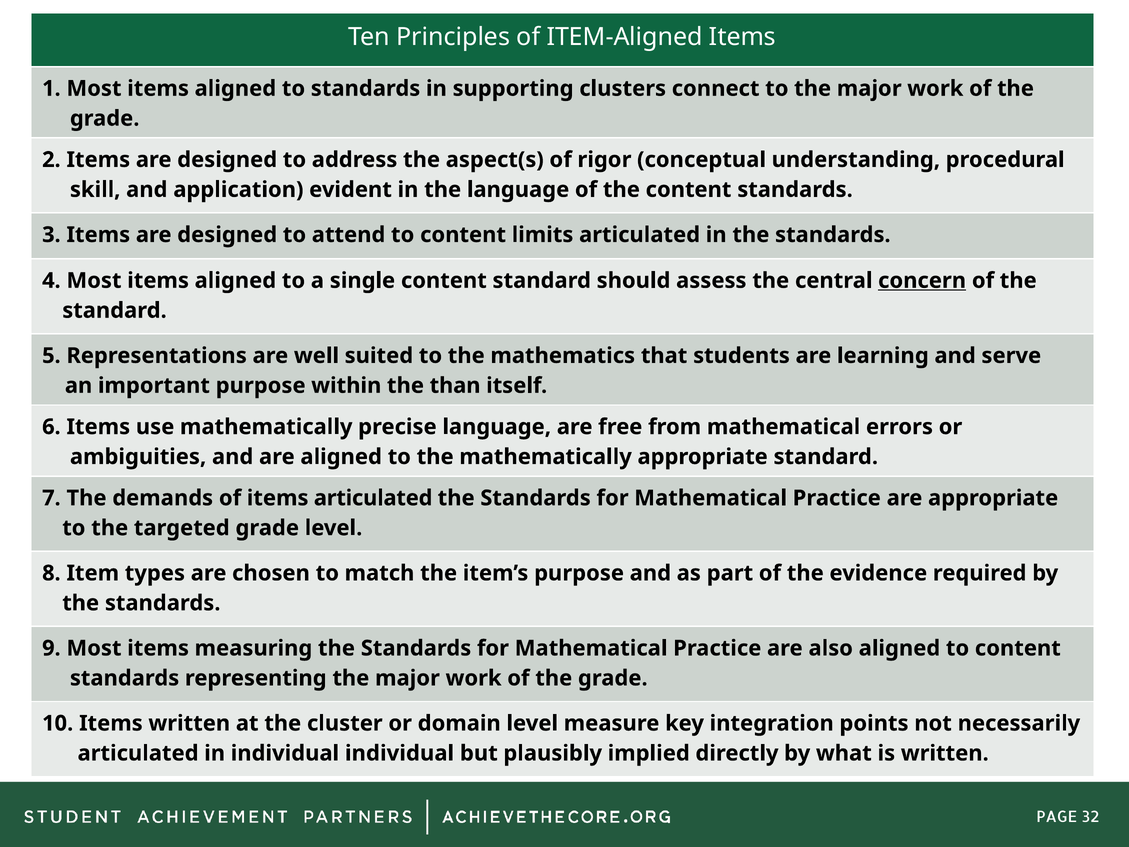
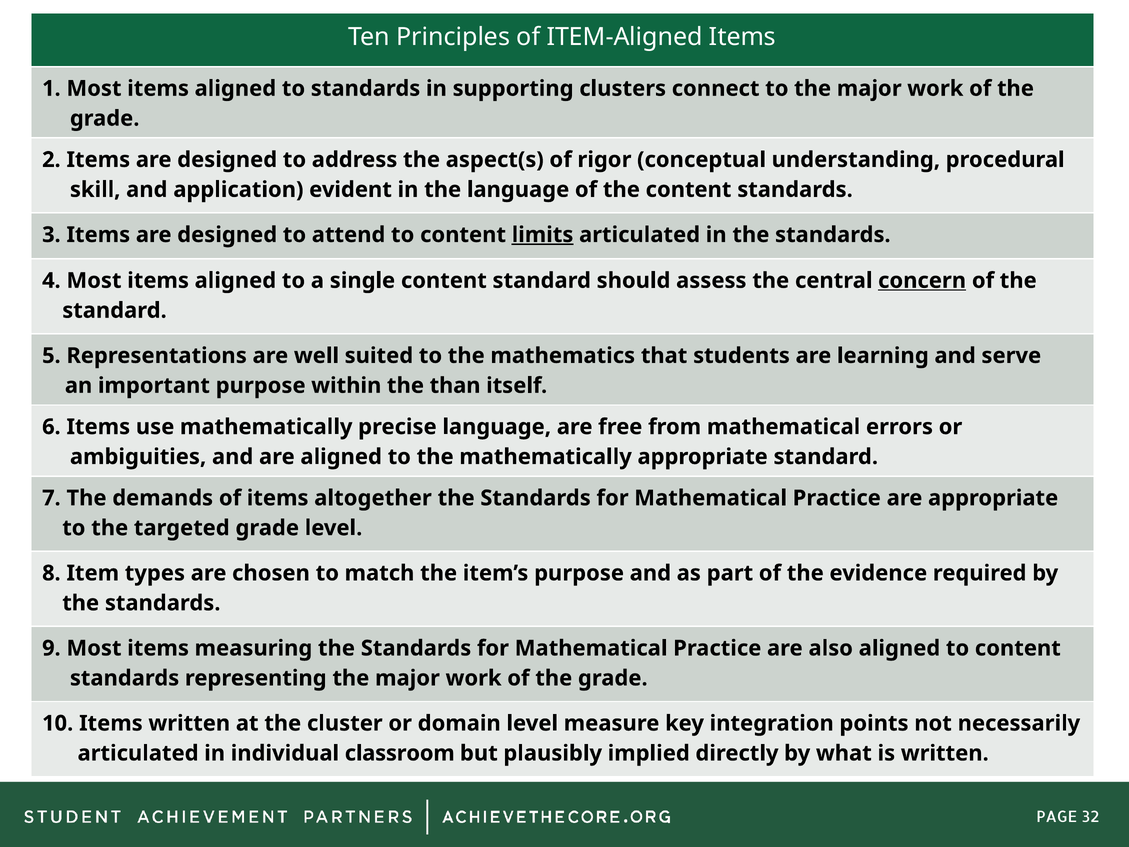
limits underline: none -> present (543, 235)
items articulated: articulated -> altogether (373, 498)
individual individual: individual -> classroom (400, 753)
